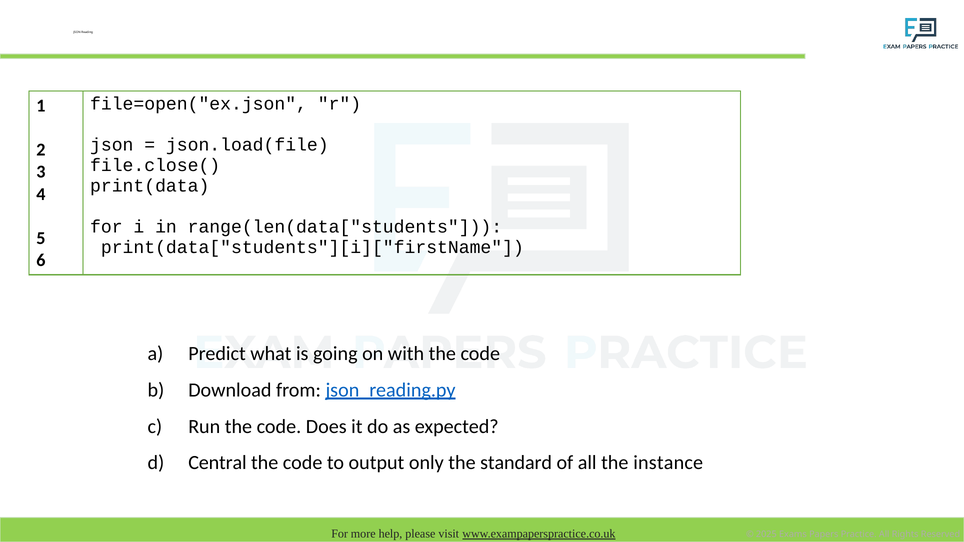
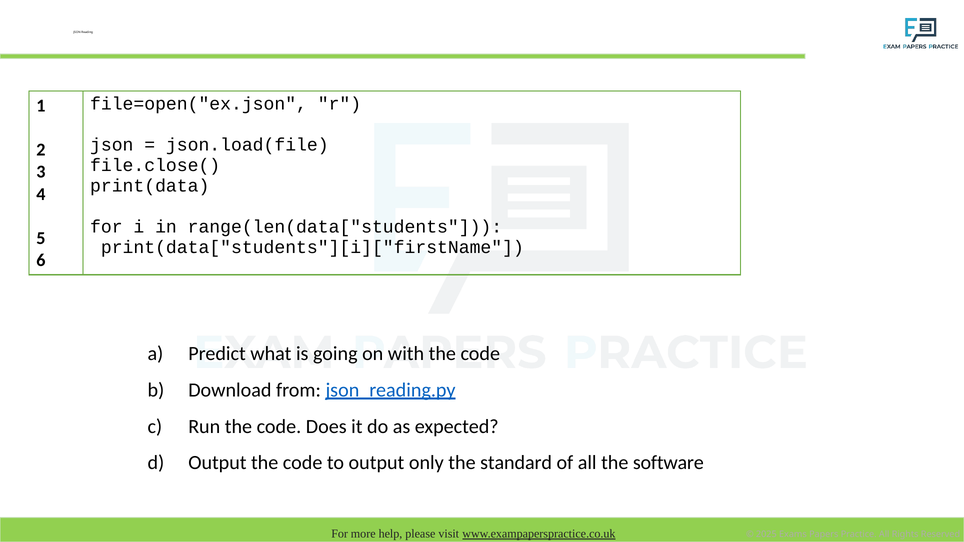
Central: Central -> Output (217, 463)
instance: instance -> software (668, 463)
